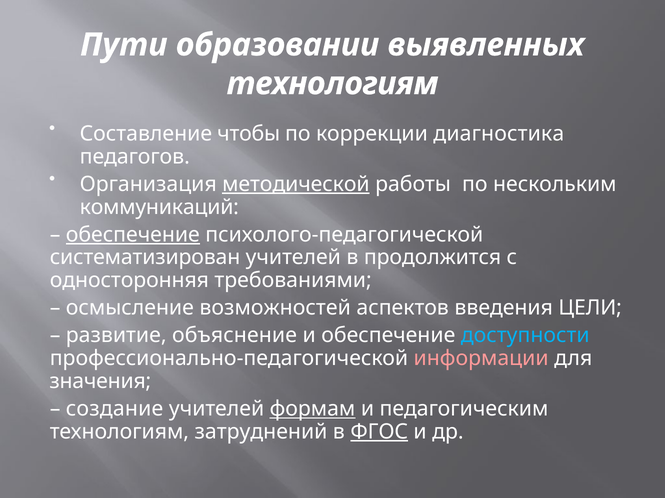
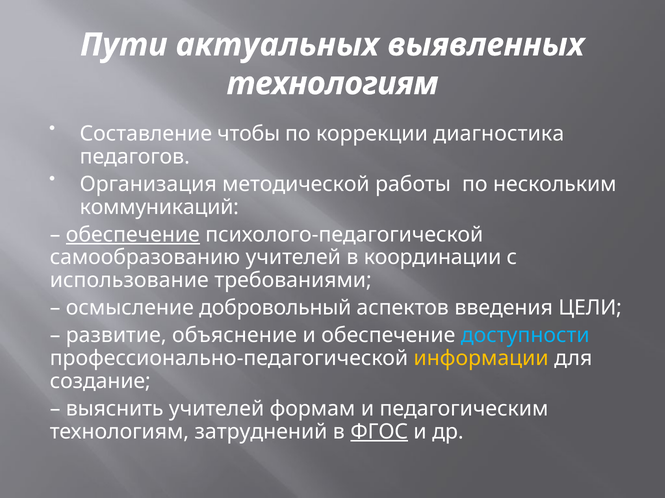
образовании: образовании -> актуальных (277, 45)
методической underline: present -> none (296, 184)
систематизирован: систематизирован -> самообразованию (145, 258)
продолжится: продолжится -> координации (433, 258)
односторонняя: односторонняя -> использование (129, 281)
возможностей: возможностей -> добровольный (275, 308)
информации colour: pink -> yellow (481, 359)
значения: значения -> создание (100, 382)
создание: создание -> выяснить (115, 409)
формам underline: present -> none (312, 409)
